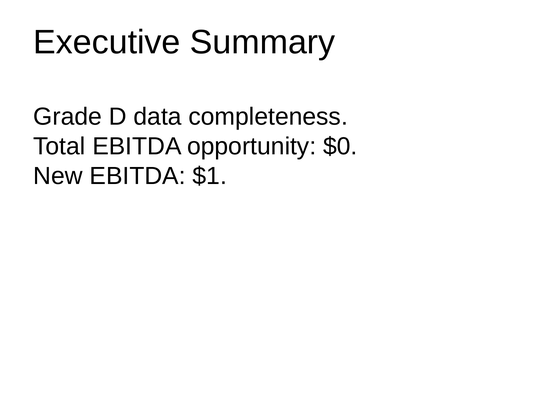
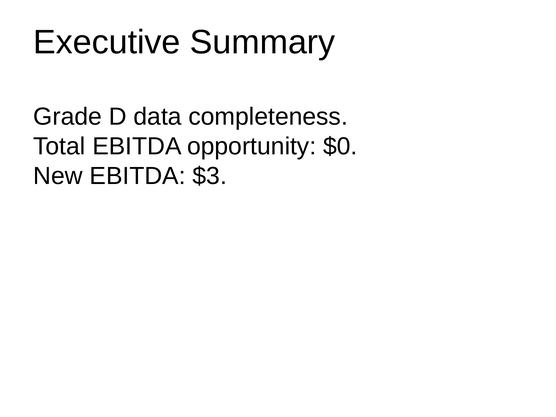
$1: $1 -> $3 (210, 176)
